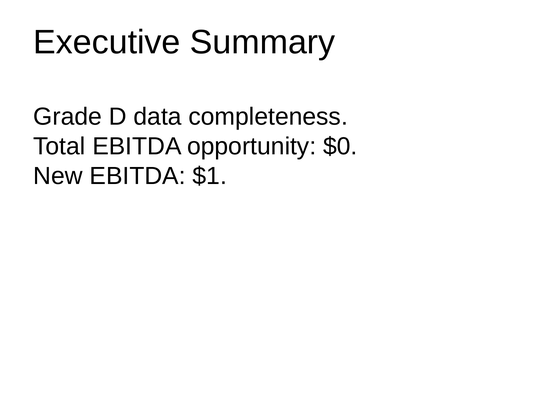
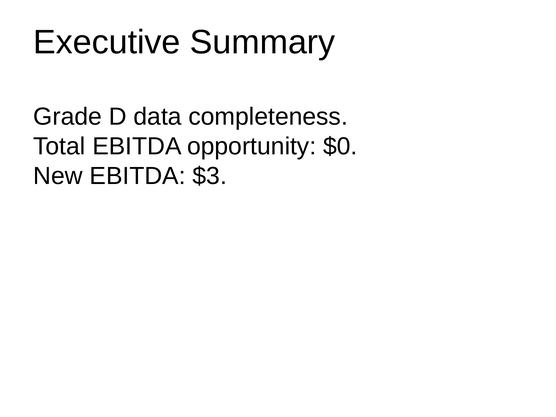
$1: $1 -> $3 (210, 176)
